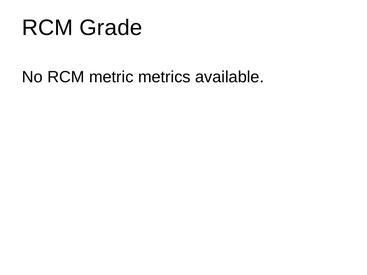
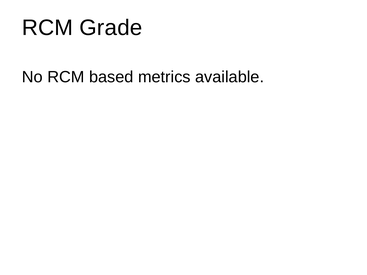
metric: metric -> based (111, 77)
